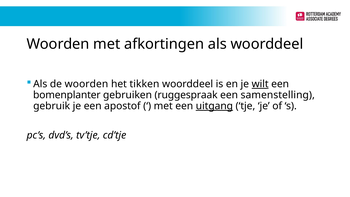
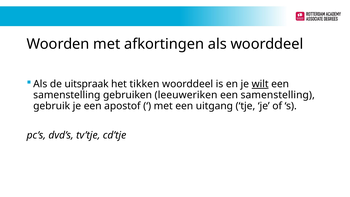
de woorden: woorden -> uitspraak (87, 84)
bomenplanter: bomenplanter -> samenstelling (67, 95)
ruggespraak: ruggespraak -> leeuweriken (186, 95)
uitgang underline: present -> none (214, 106)
